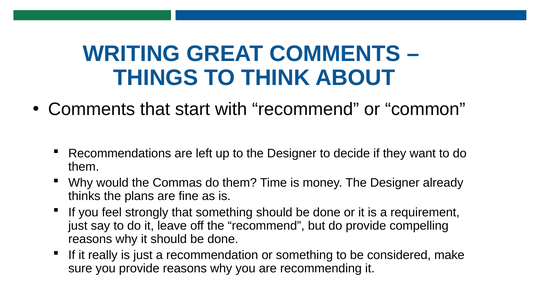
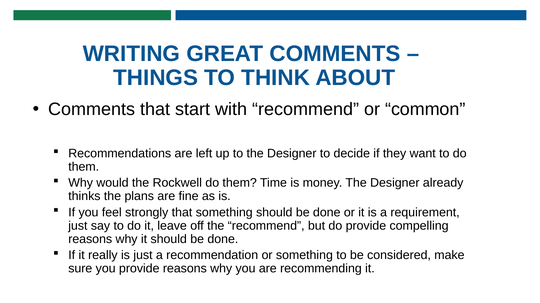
Commas: Commas -> Rockwell (177, 183)
